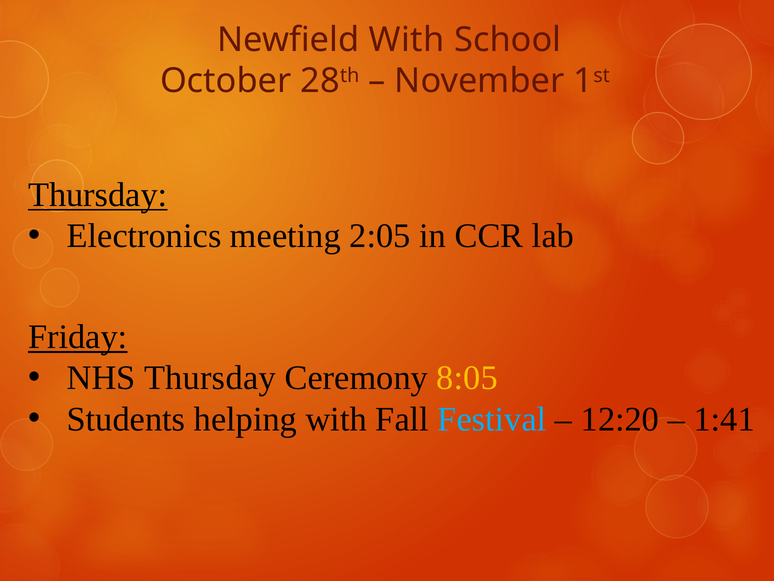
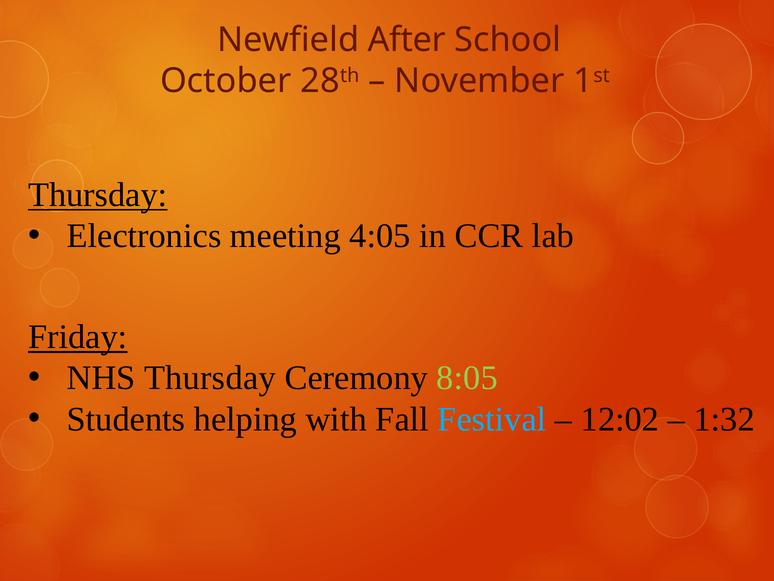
Newfield With: With -> After (407, 40)
2:05: 2:05 -> 4:05 (380, 236)
8:05 colour: yellow -> light green (467, 378)
12:20: 12:20 -> 12:02 (620, 419)
1:41: 1:41 -> 1:32 (724, 419)
